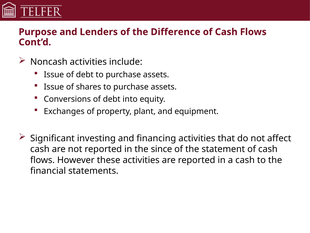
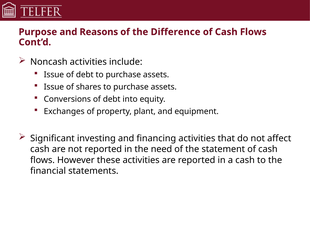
Lenders: Lenders -> Reasons (99, 32)
since: since -> need (161, 149)
